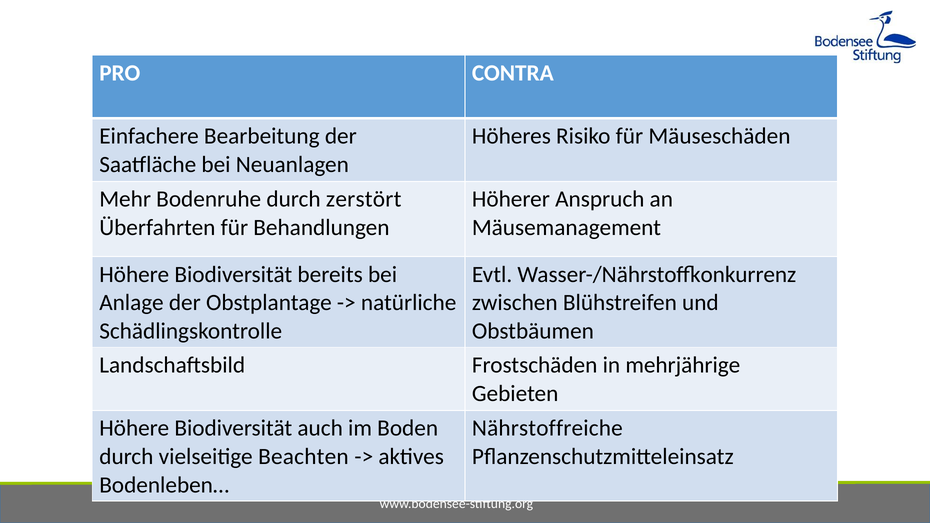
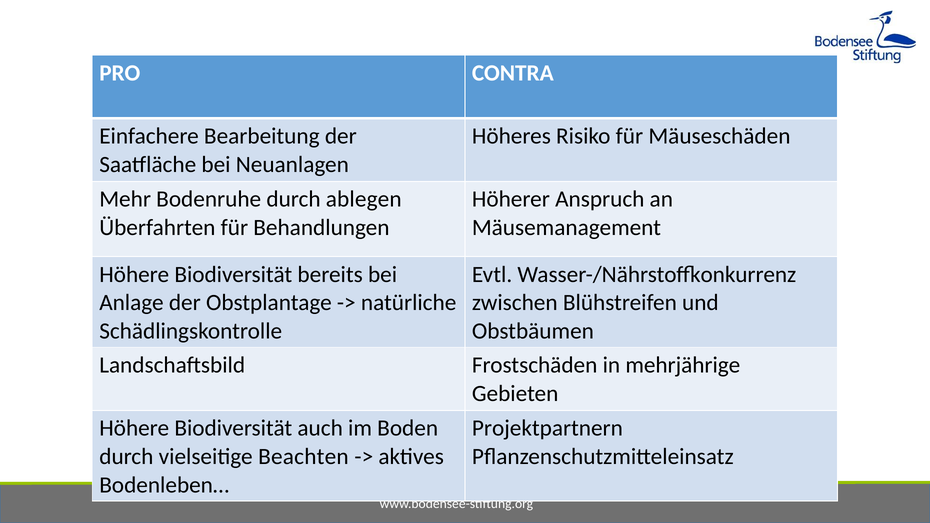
zerstört: zerstört -> ablegen (364, 199)
Nährstoffreiche: Nährstoffreiche -> Projektpartnern (547, 428)
